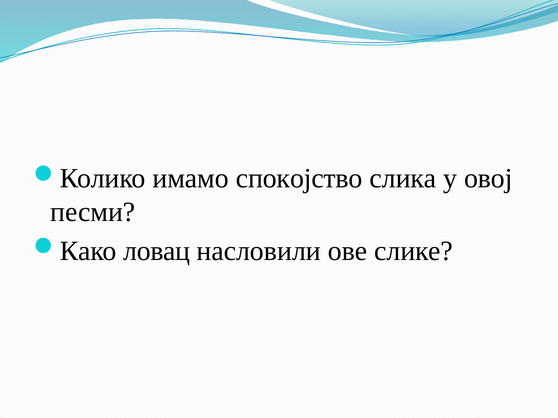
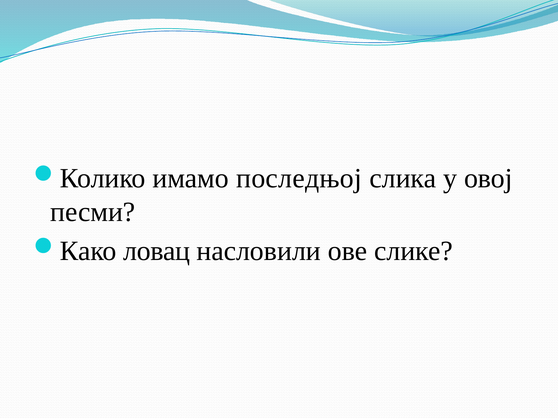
спокојство: спокојство -> последњој (299, 179)
